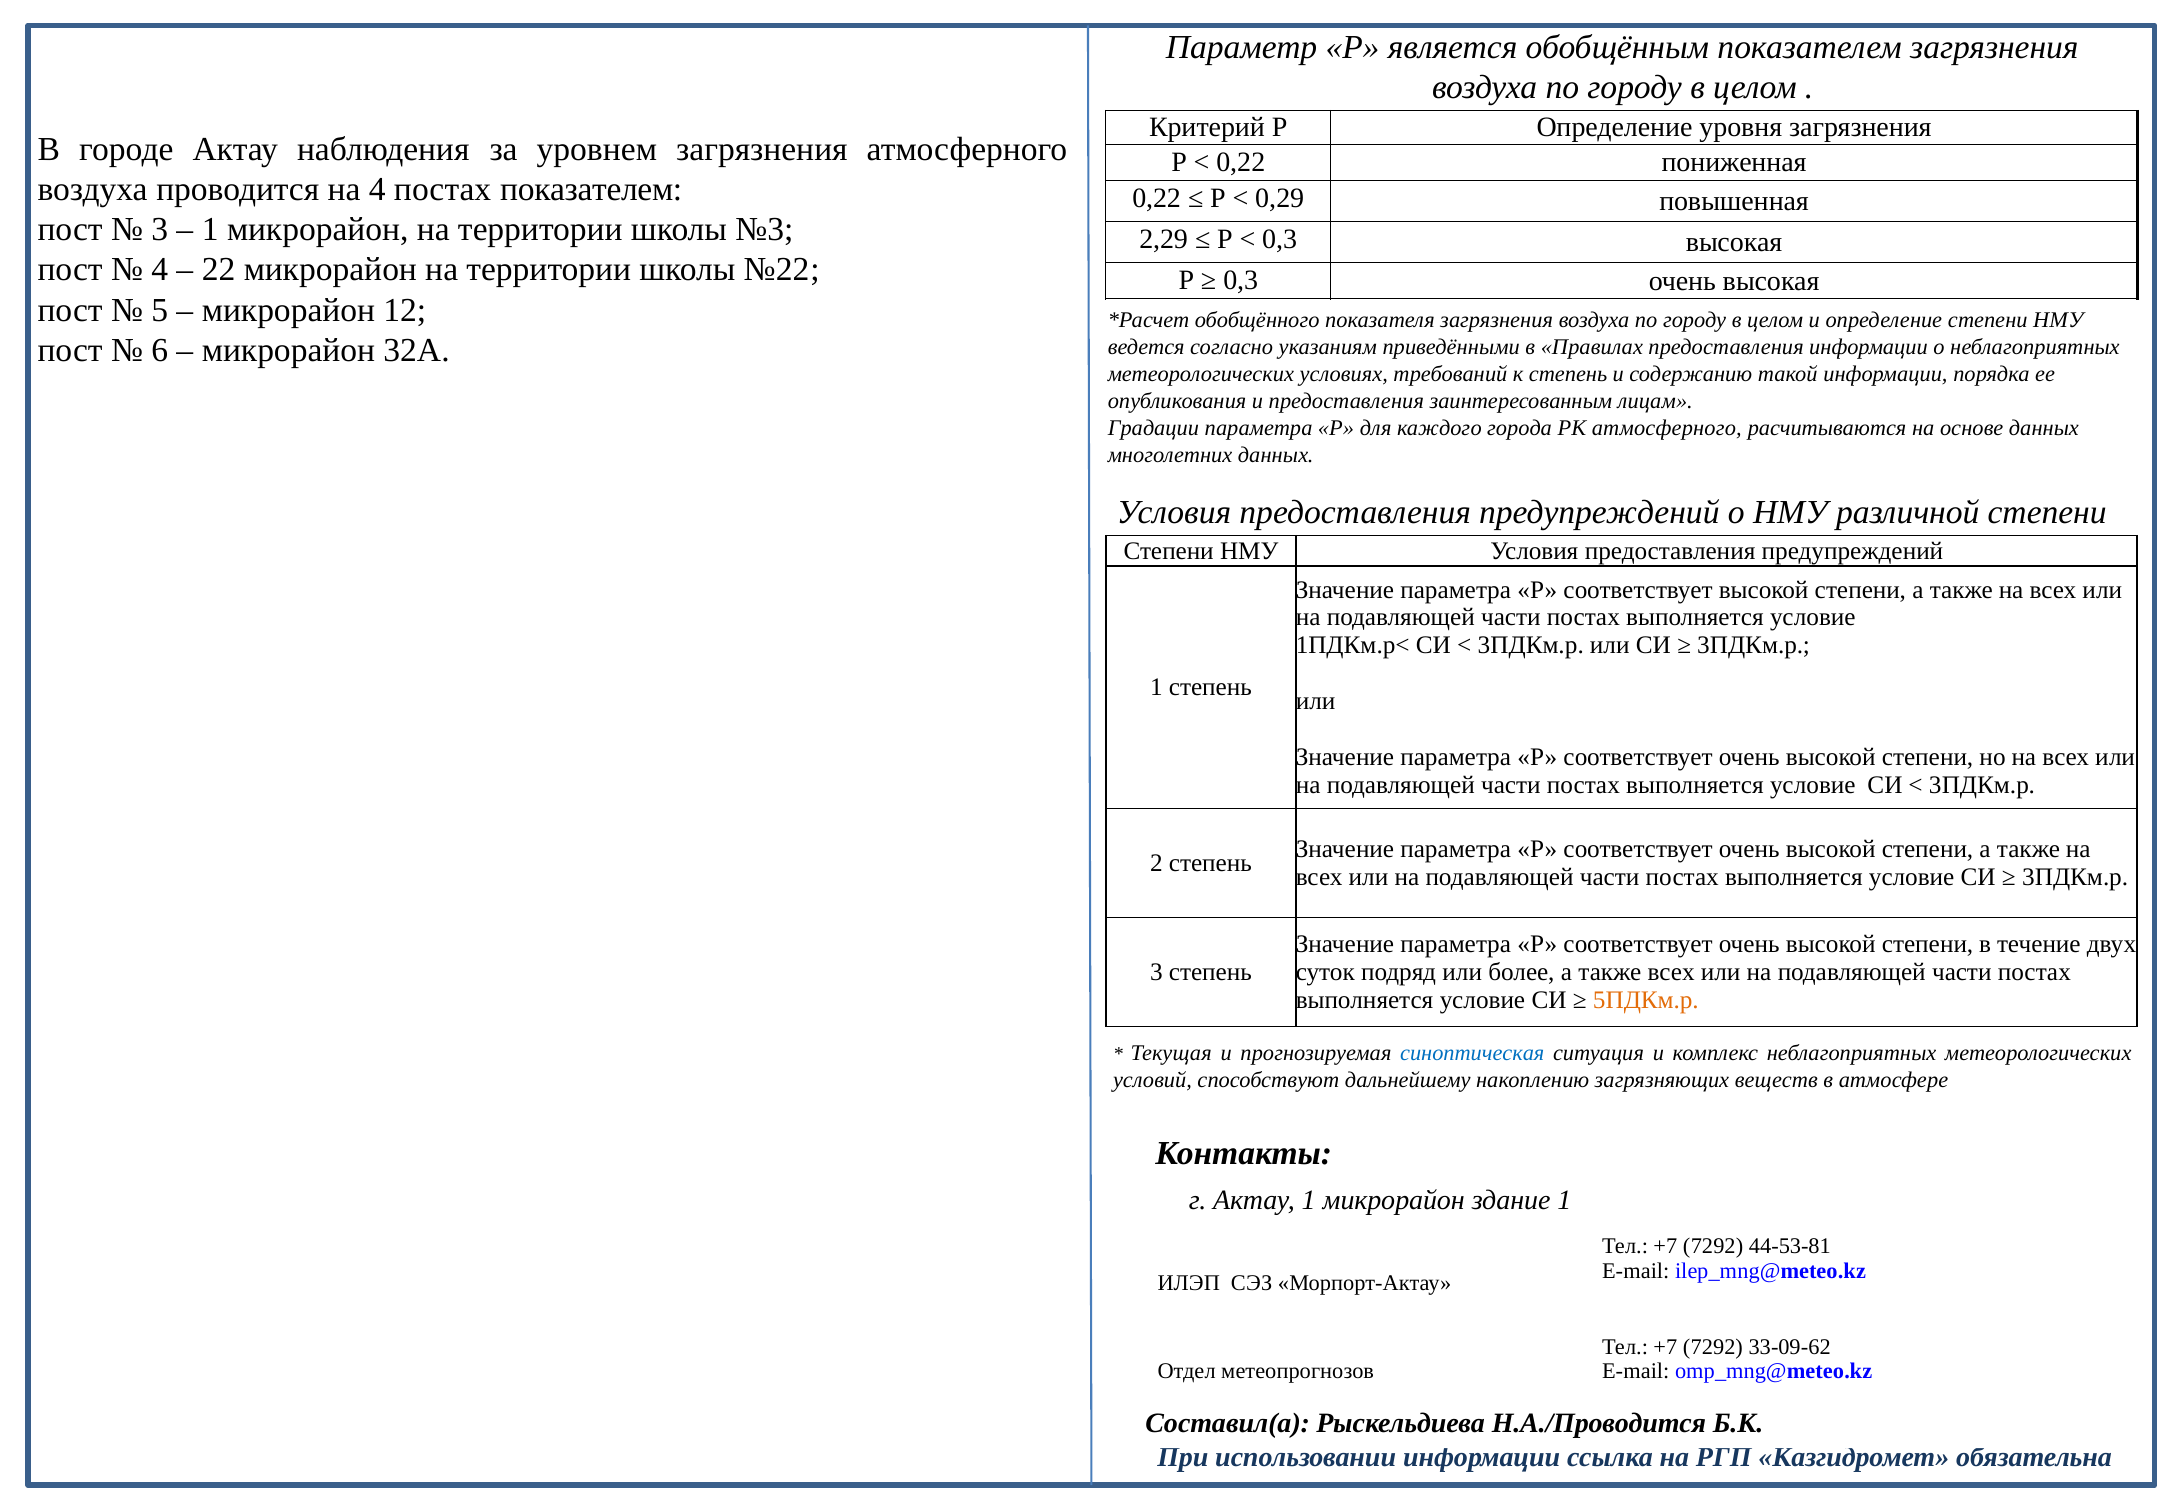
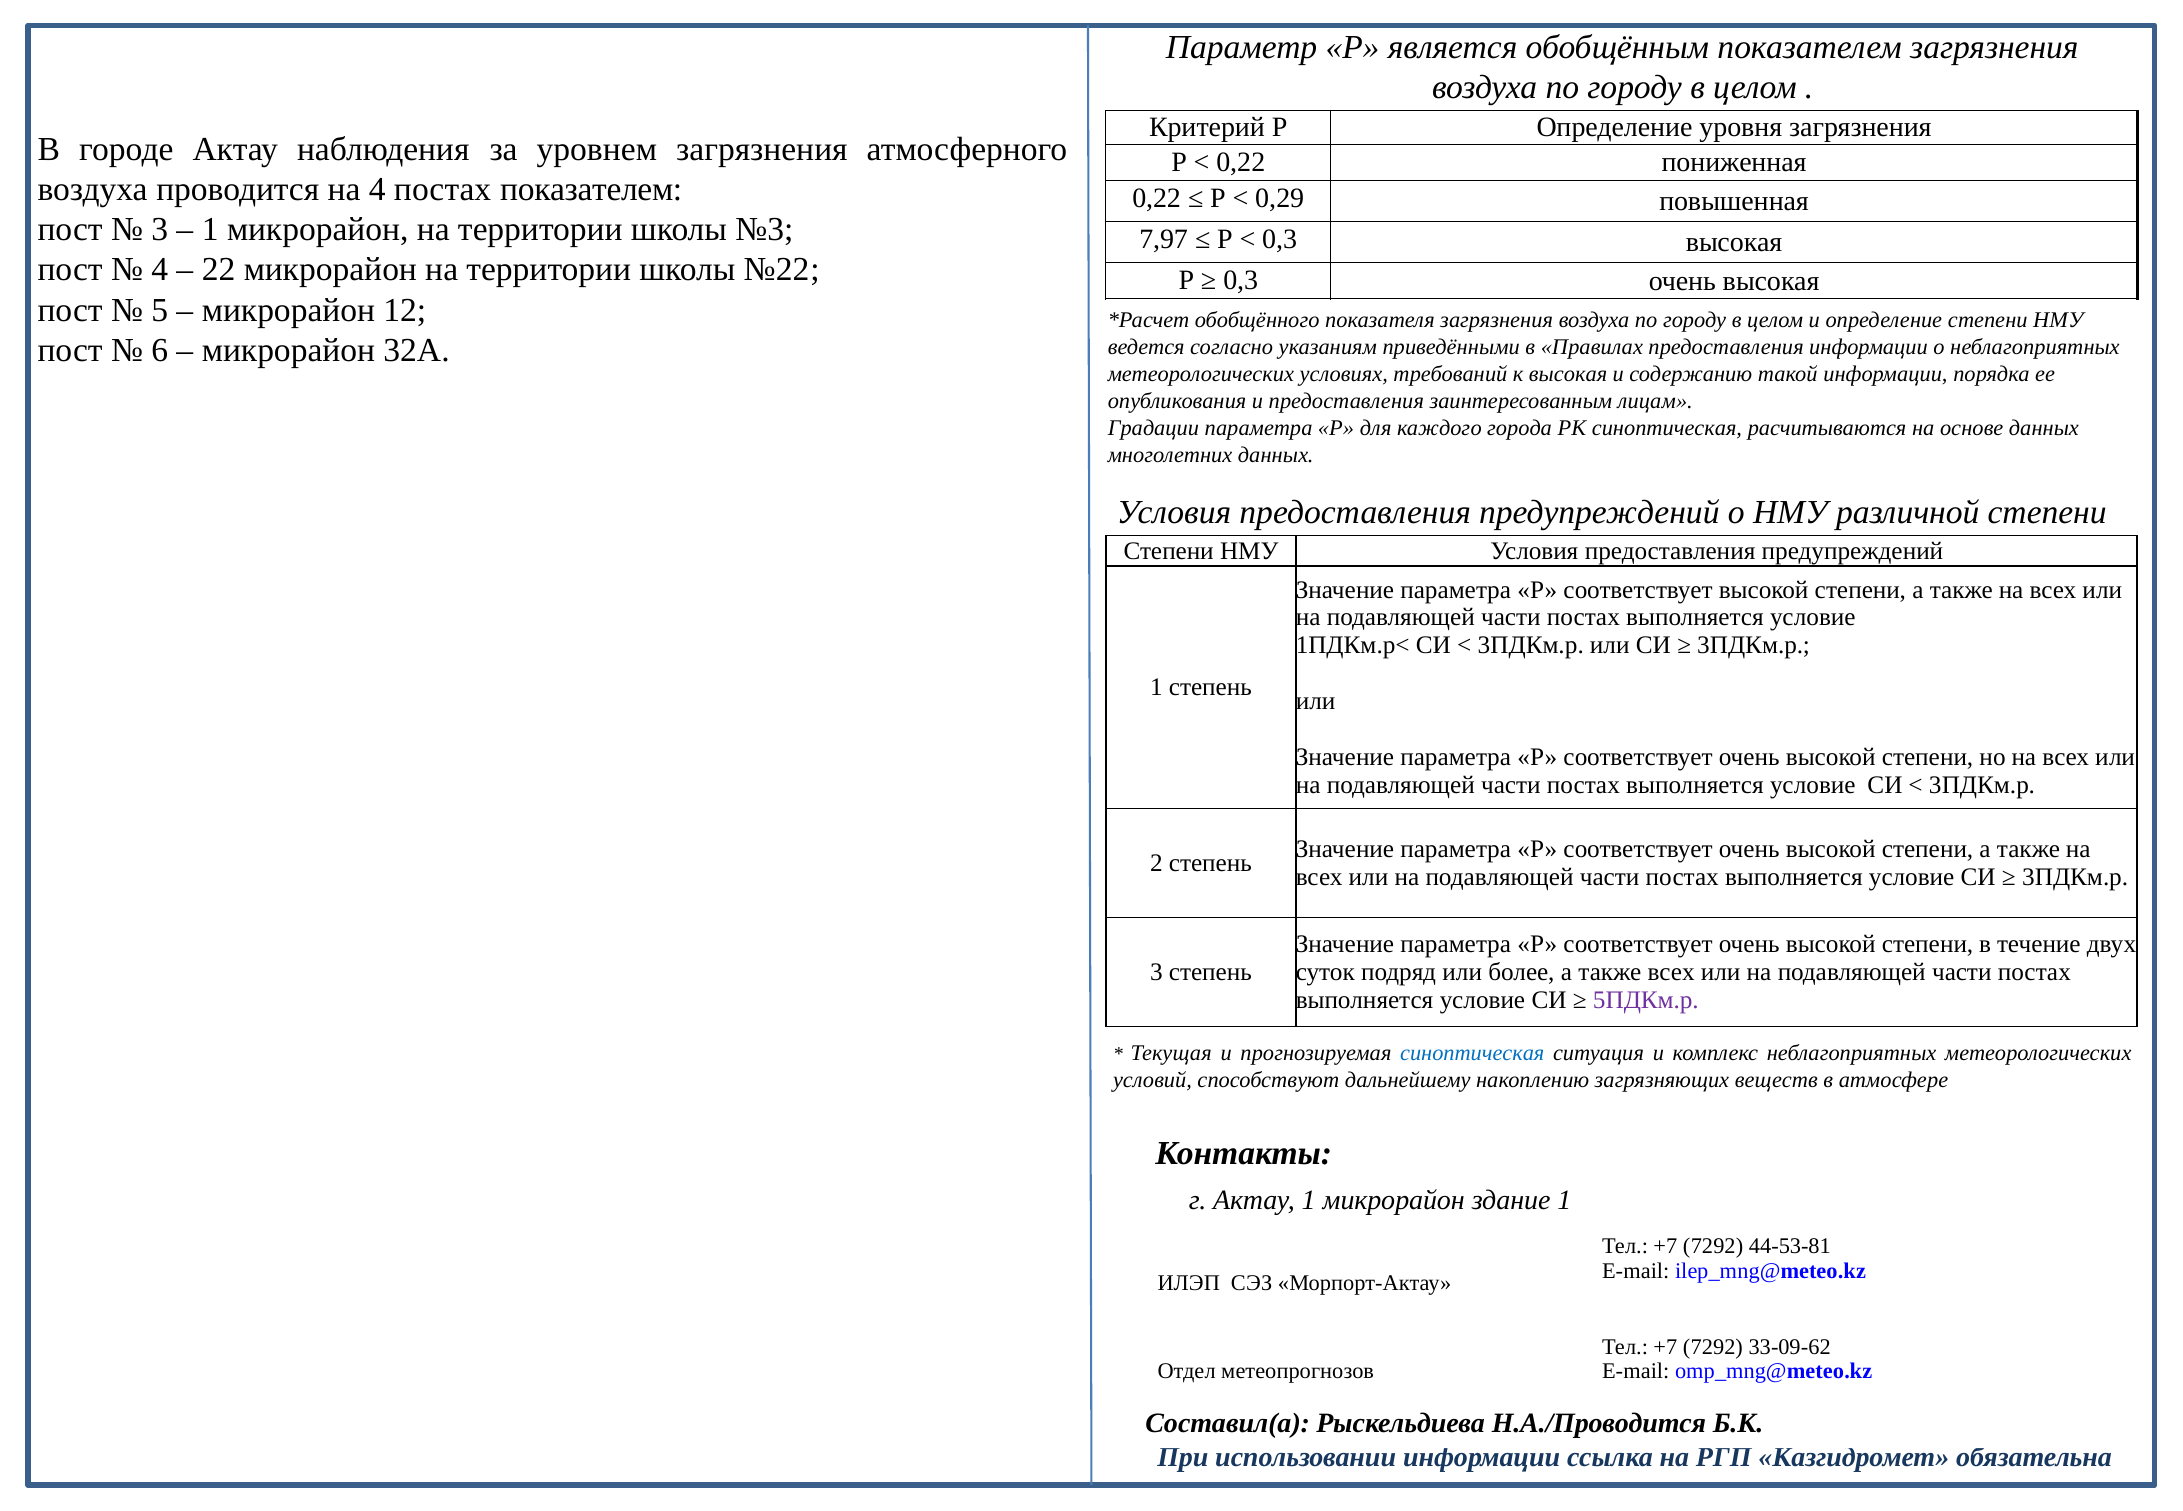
2,29: 2,29 -> 7,97 (1164, 239)
к степень: степень -> высокая (1568, 374)
РК атмосферного: атмосферного -> синоптическая (1667, 428)
5ПДКм.р colour: orange -> purple (1646, 1001)
